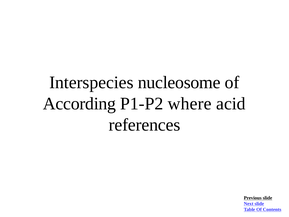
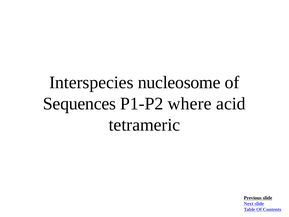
According: According -> Sequences (79, 104)
references: references -> tetrameric (144, 125)
